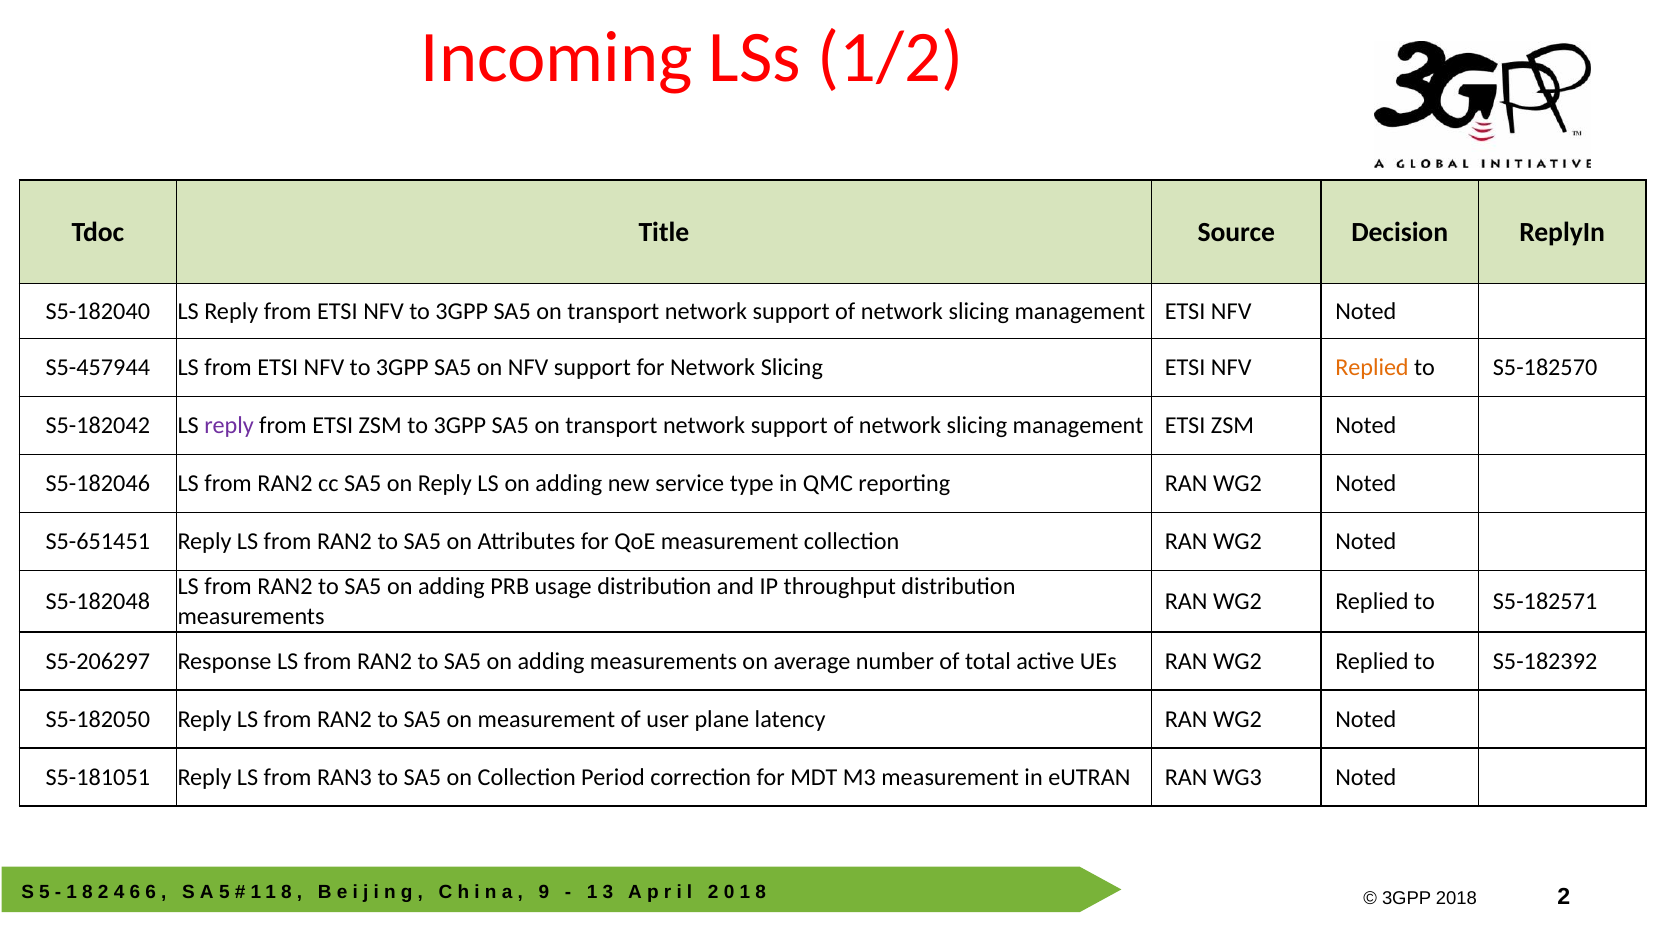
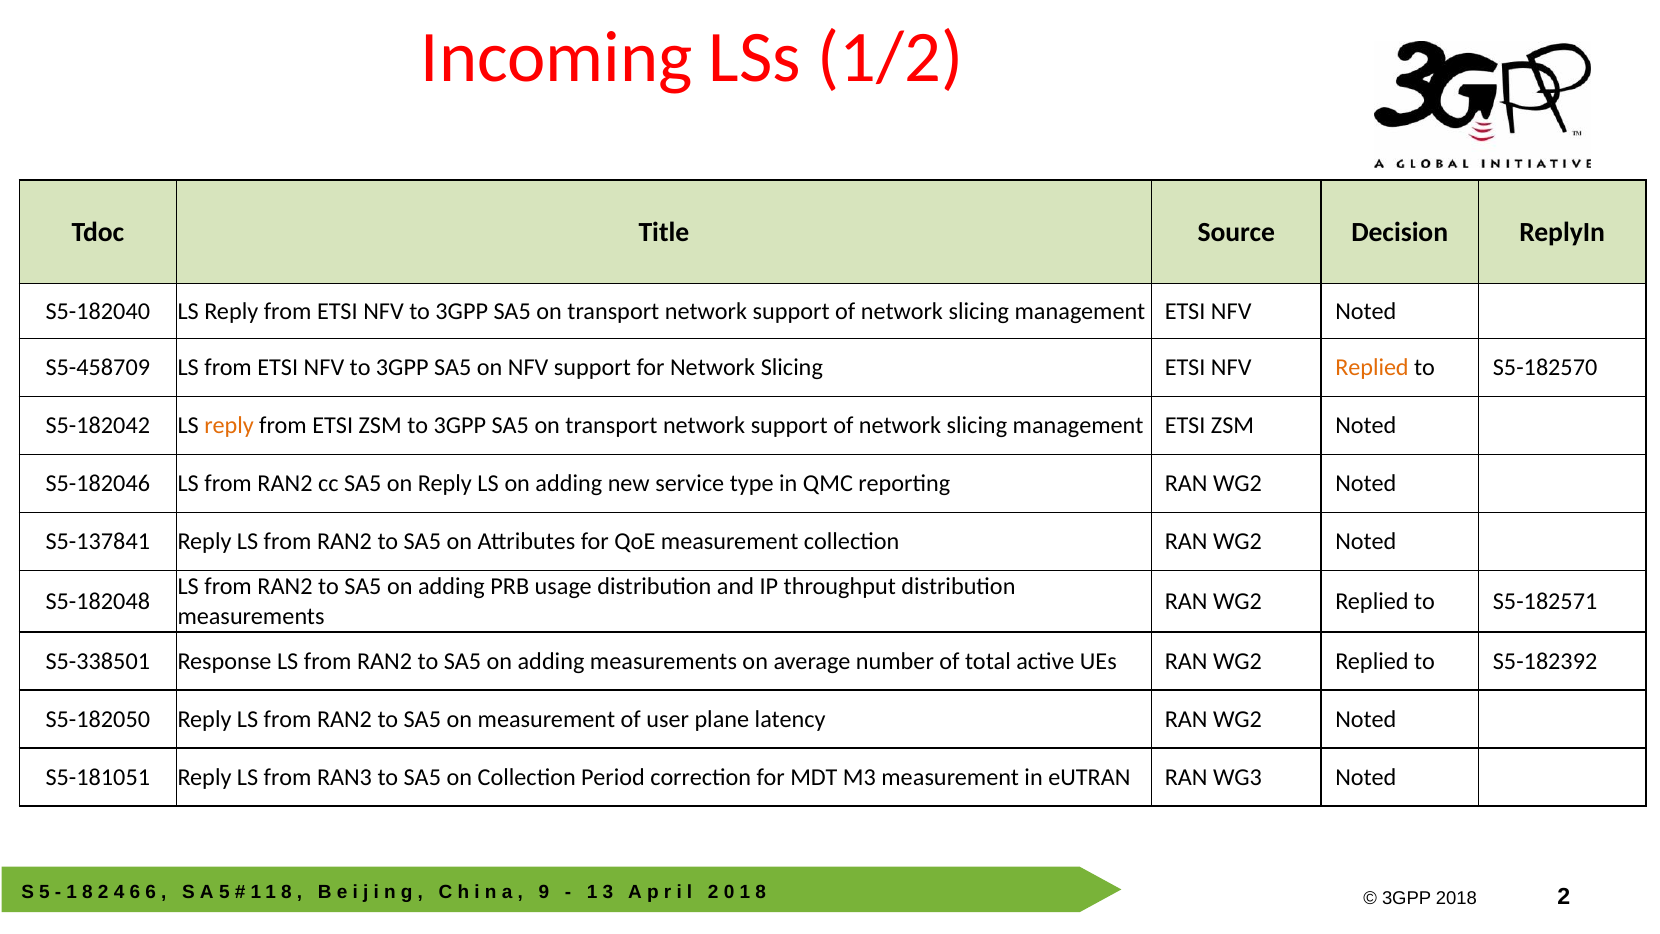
S5-457944: S5-457944 -> S5-458709 (98, 368)
reply colour: purple -> orange (229, 426)
S5-651451: S5-651451 -> S5-137841 (98, 541)
S5-206297: S5-206297 -> S5-338501 (98, 661)
